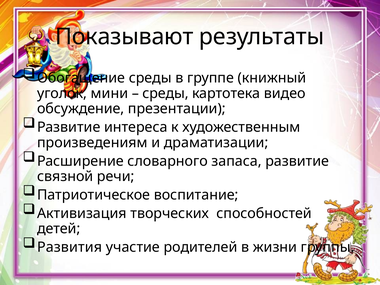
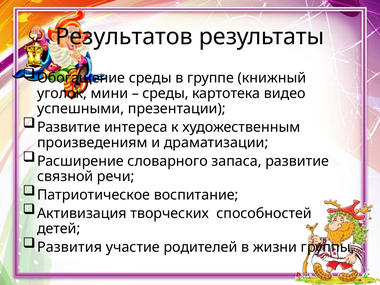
Показывают: Показывают -> Результатов (124, 37)
обсуждение: обсуждение -> успешными (81, 109)
